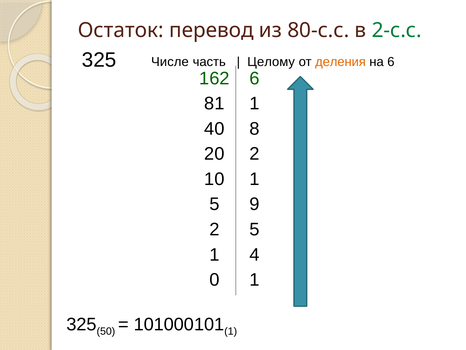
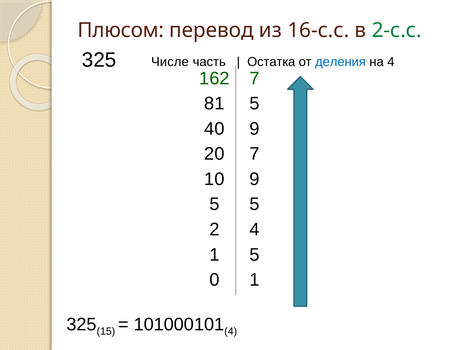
Остаток: Остаток -> Плюсом (121, 30)
80-с.с: 80-с.с -> 16-с.с (318, 30)
Целому: Целому -> Остатка (271, 62)
деления colour: orange -> blue (340, 62)
на 6: 6 -> 4 (391, 62)
162 6: 6 -> 7 (254, 78)
81 1: 1 -> 5 (254, 103)
40 8: 8 -> 9 (254, 129)
20 2: 2 -> 7 (254, 154)
10 1: 1 -> 9 (254, 179)
5 9: 9 -> 5 (254, 204)
2 5: 5 -> 4 (254, 229)
1 4: 4 -> 5 (254, 254)
50: 50 -> 15 (106, 331)
1: 1 -> 4 (231, 331)
